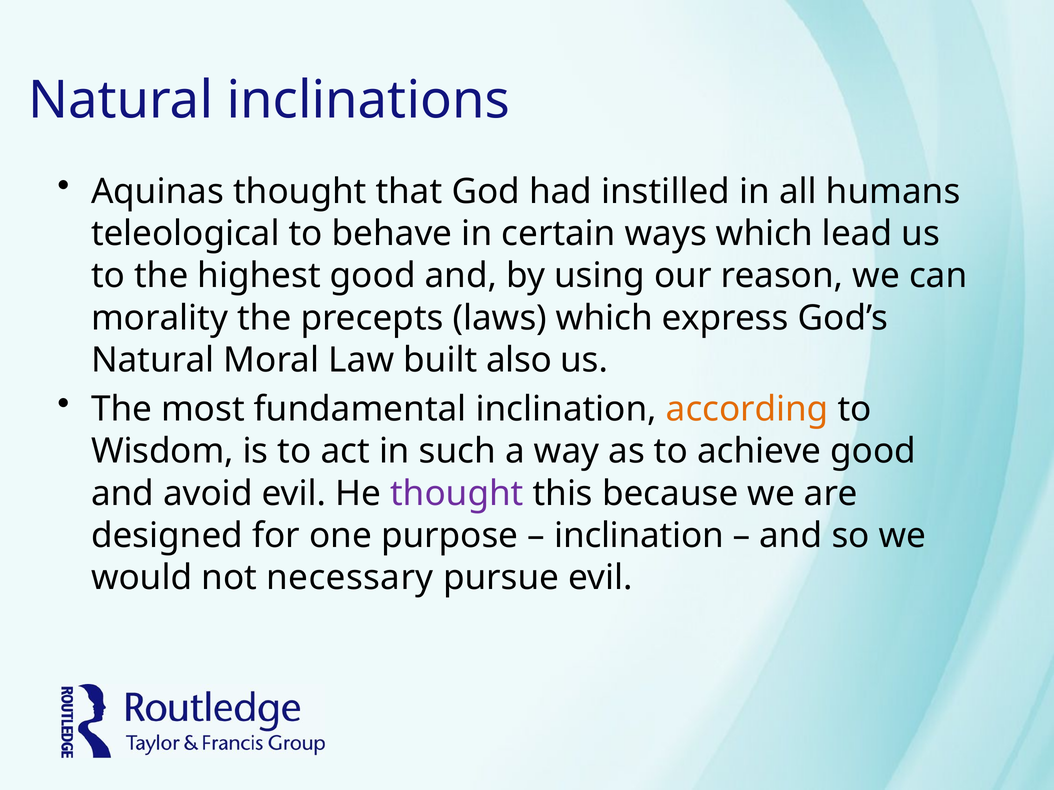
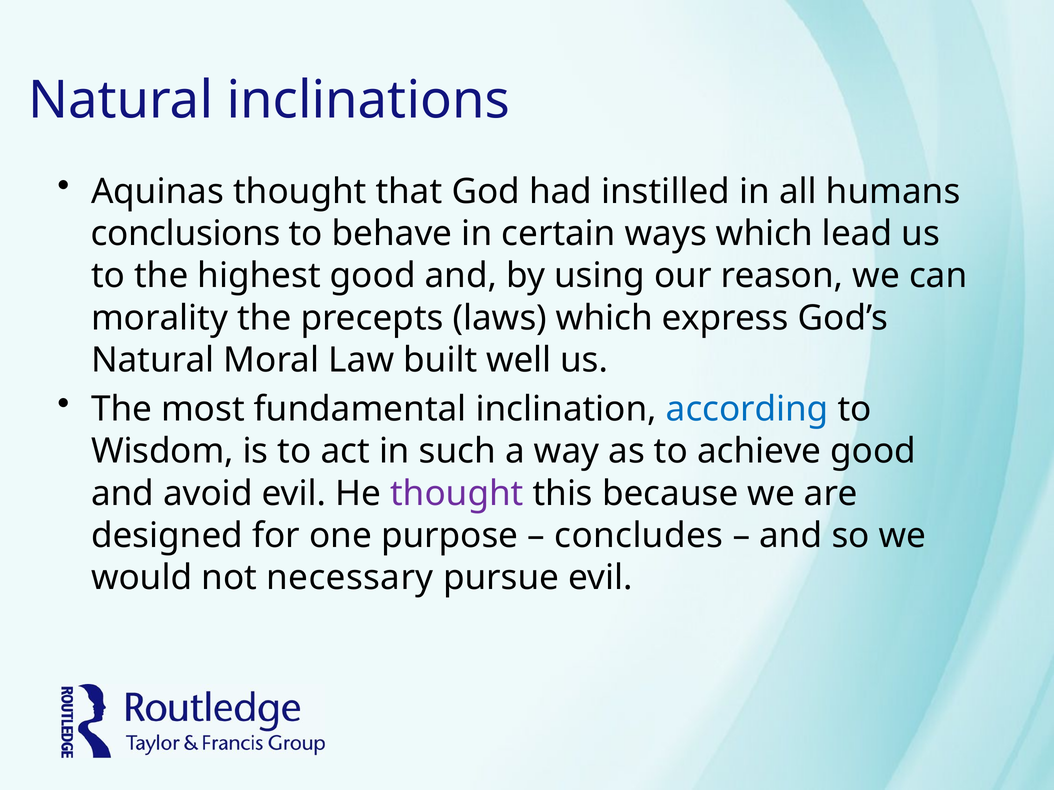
teleological: teleological -> conclusions (185, 234)
also: also -> well (519, 360)
according colour: orange -> blue (747, 409)
inclination: inclination -> concludes (639, 536)
